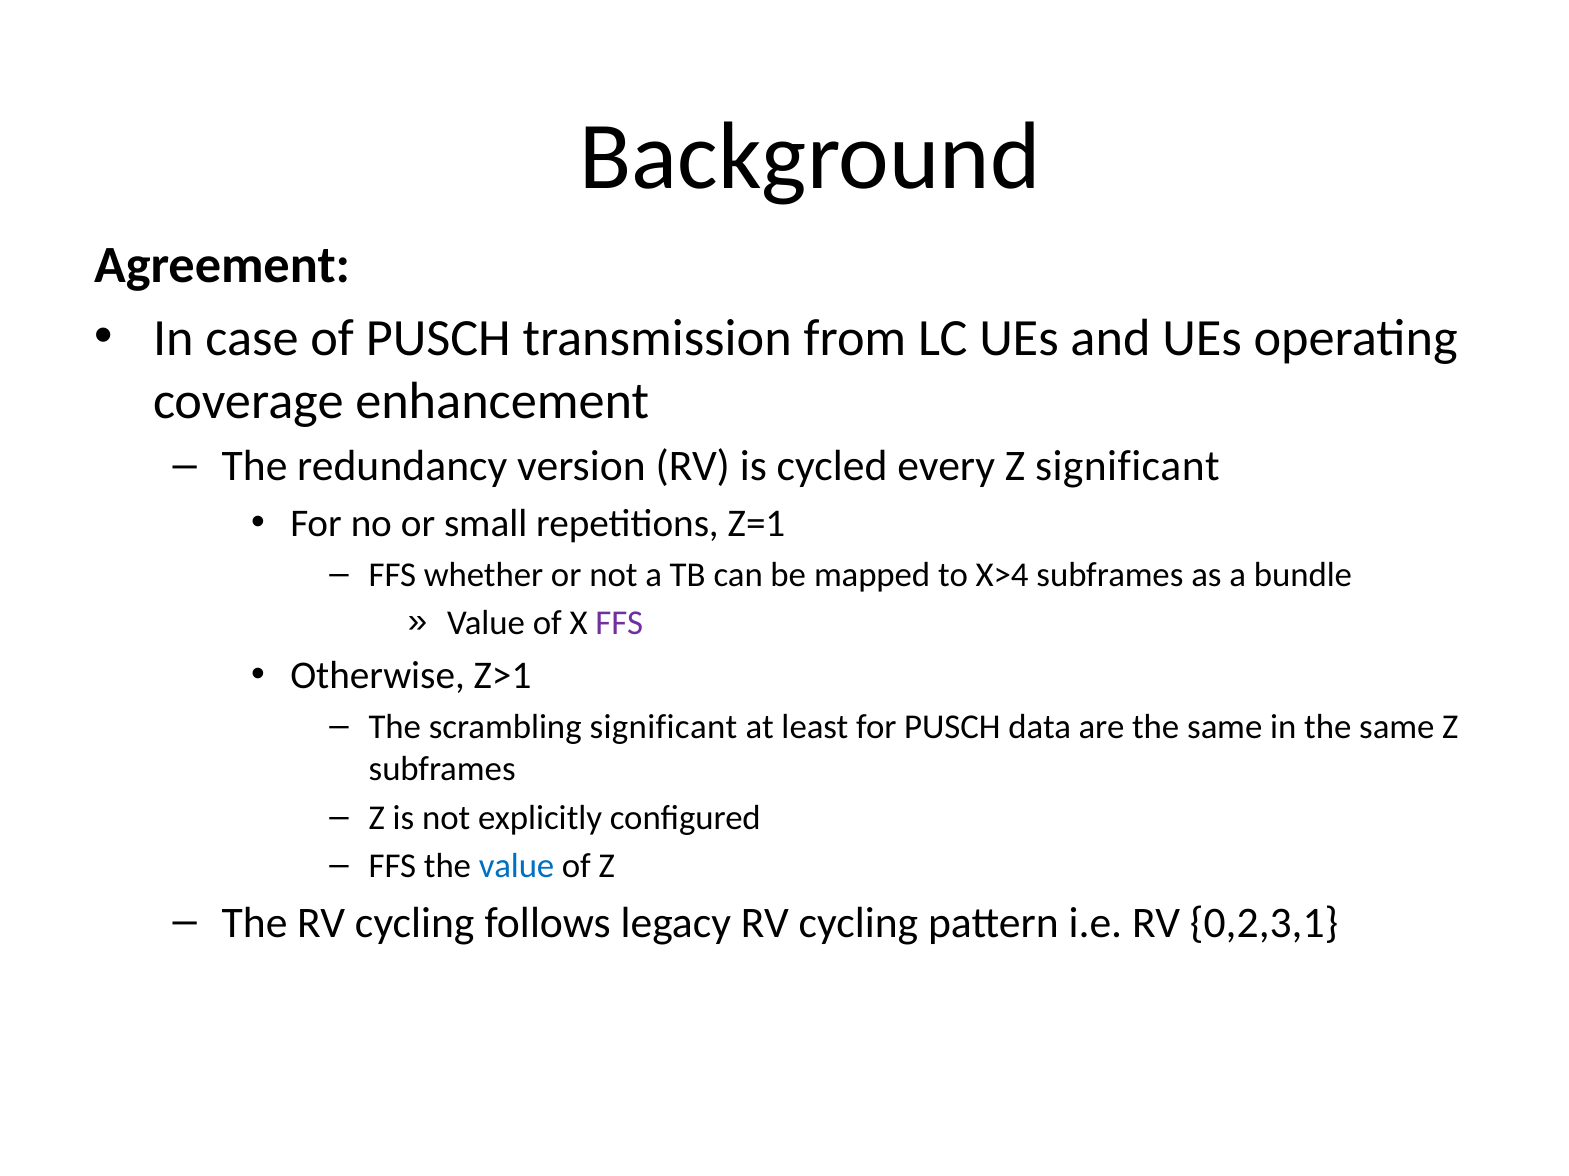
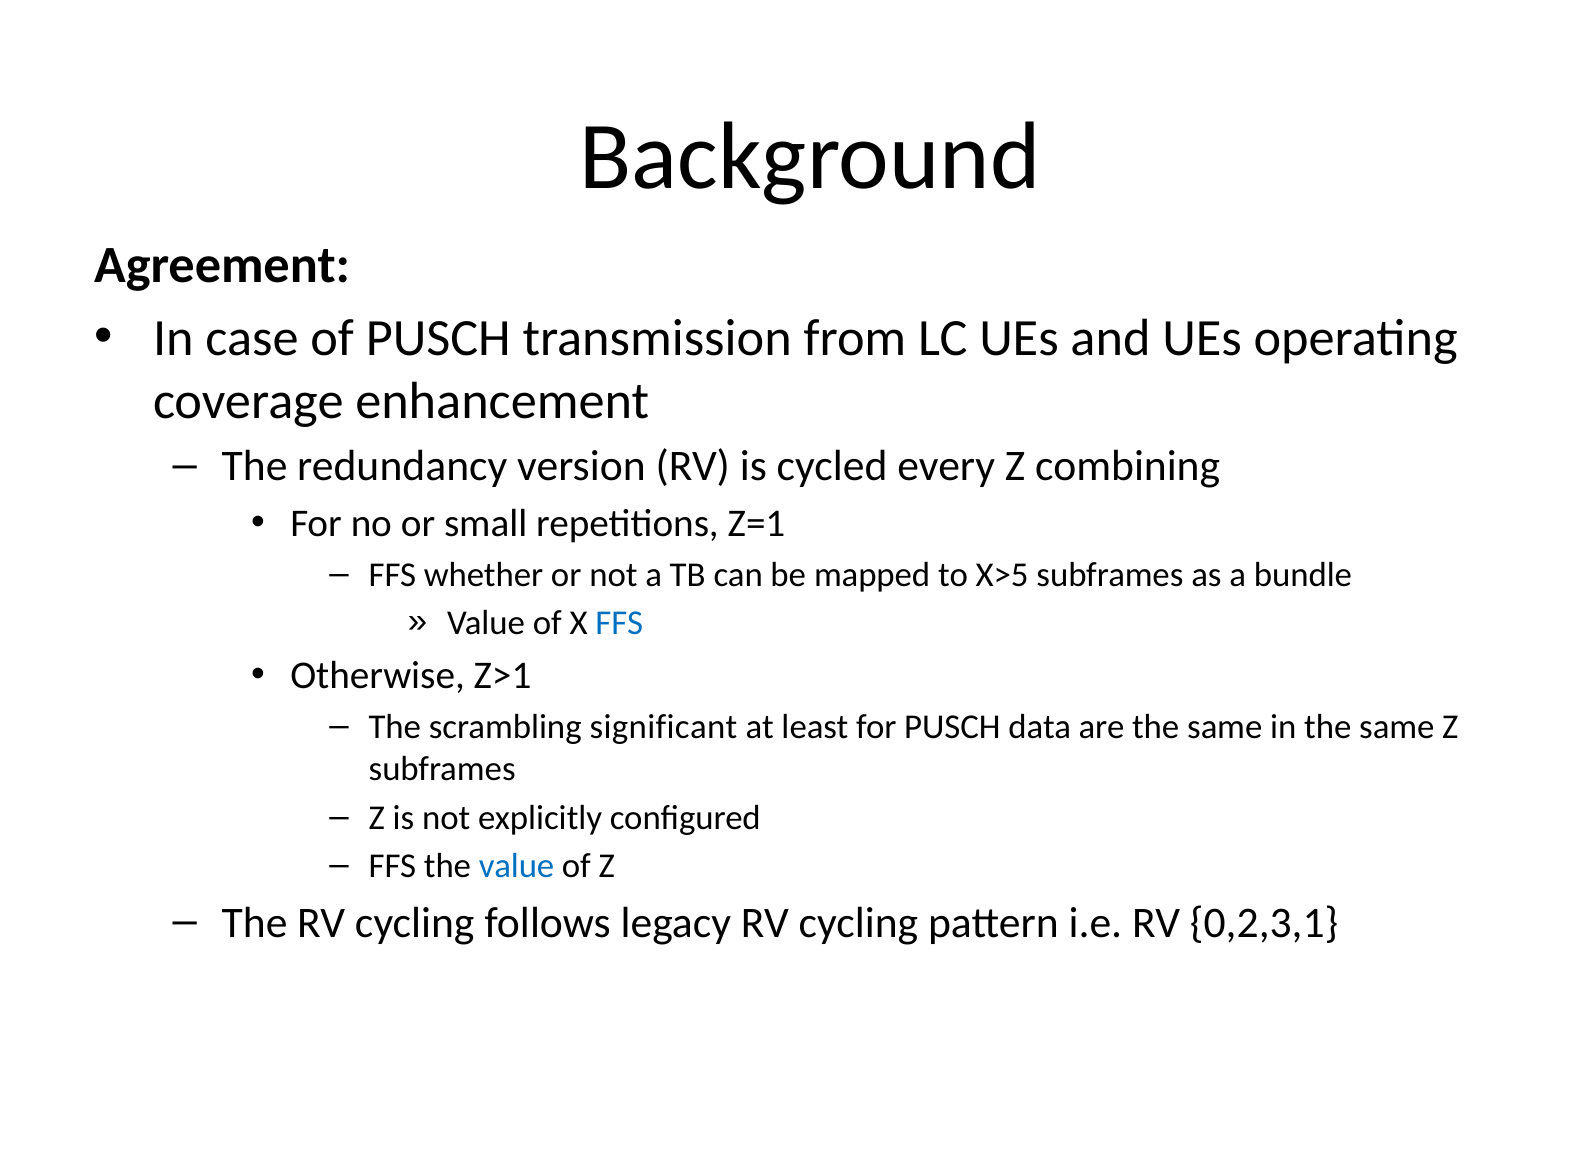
Z significant: significant -> combining (1128, 467)
X>4: X>4 -> X>5 (1002, 575)
FFS colour: purple -> blue (619, 624)
